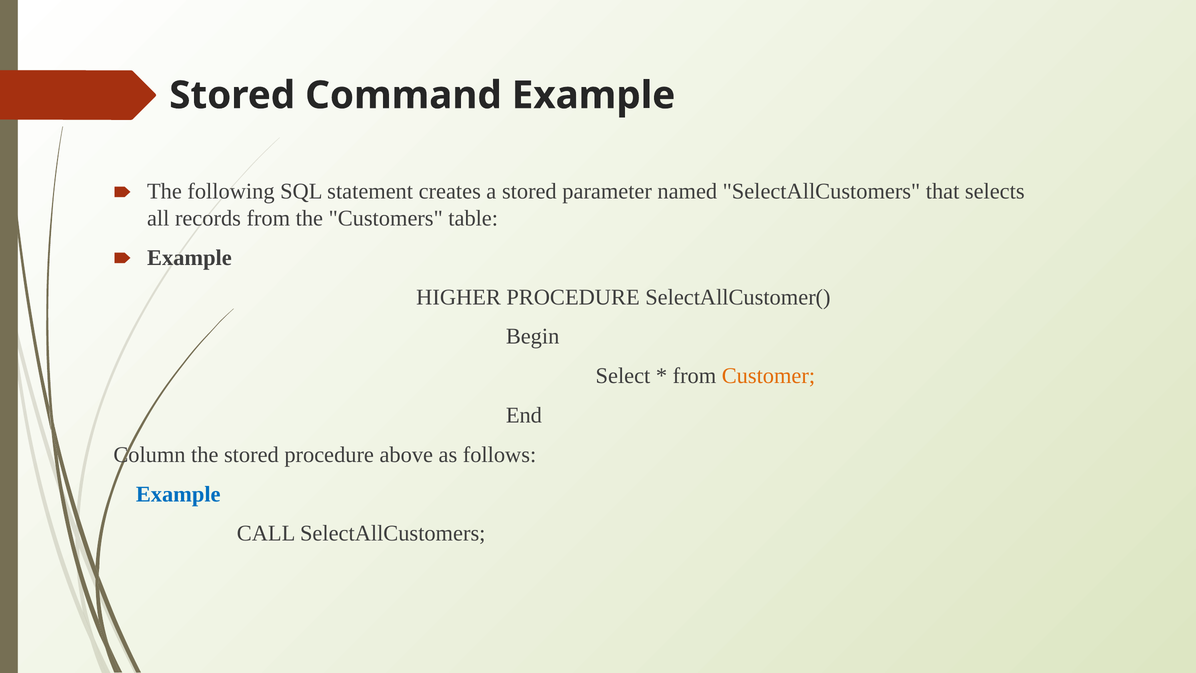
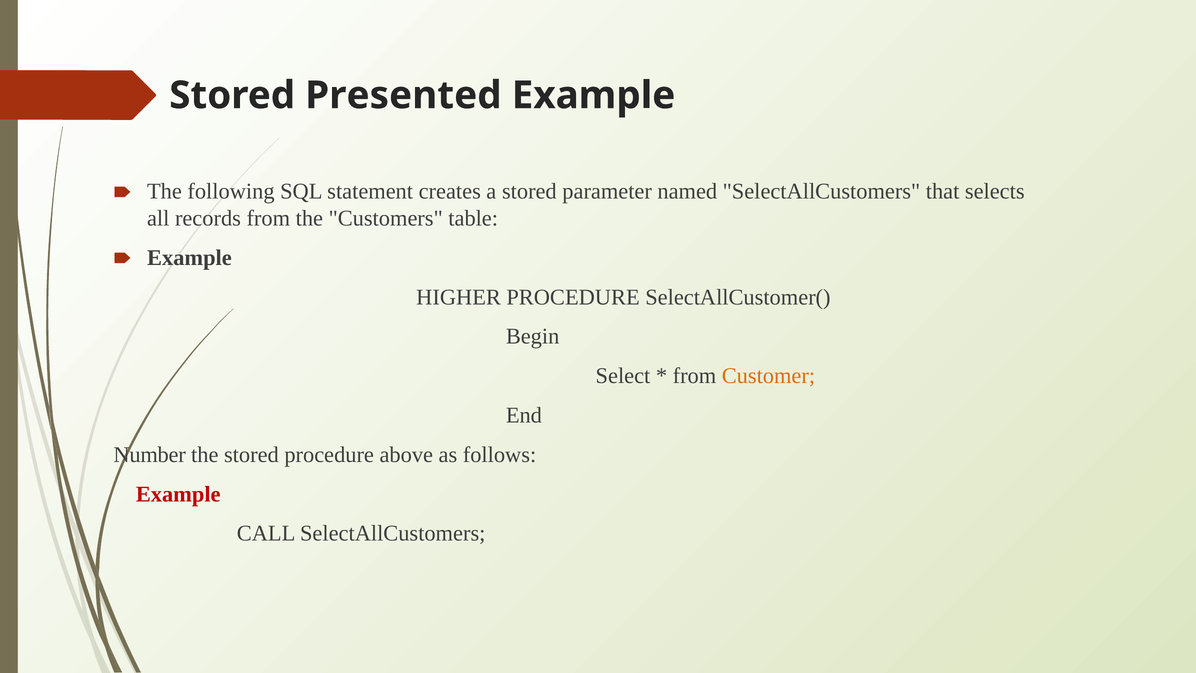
Command: Command -> Presented (403, 95)
Column: Column -> Number (150, 455)
Example colour: blue -> red (178, 494)
